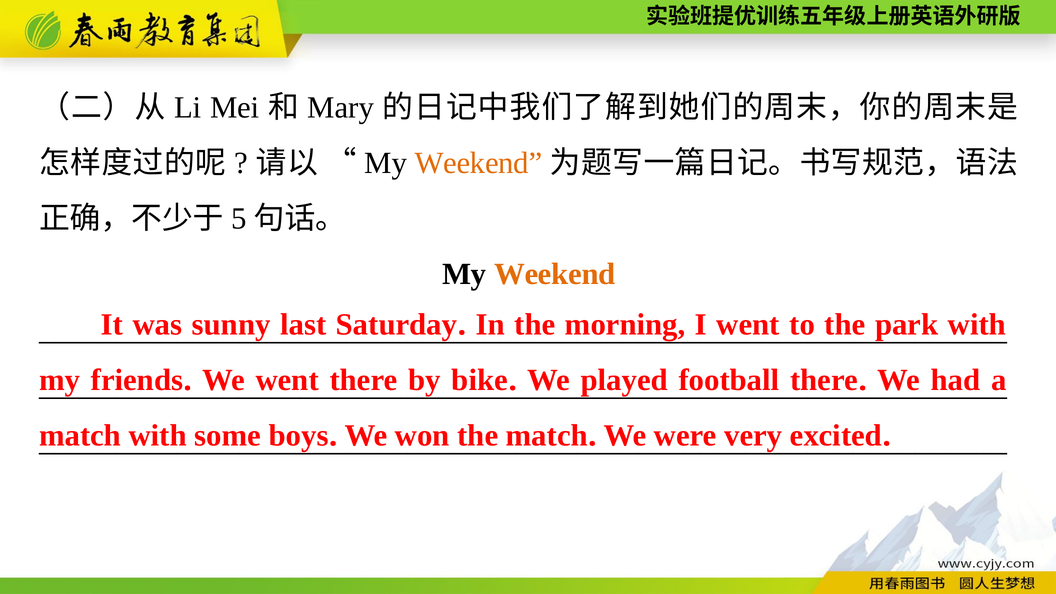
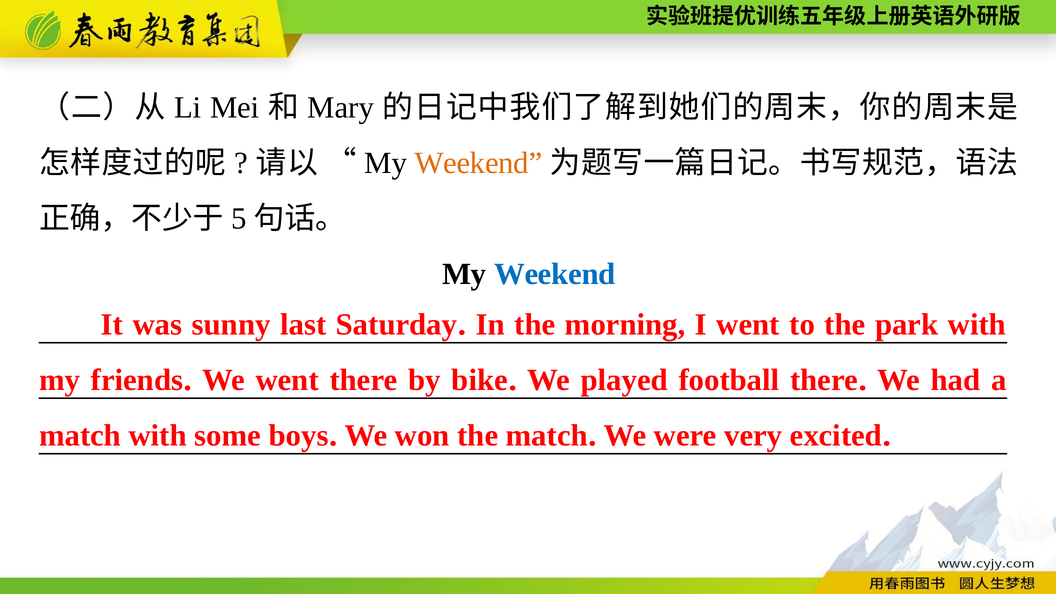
Weekend colour: orange -> blue (555, 274)
